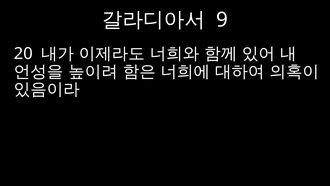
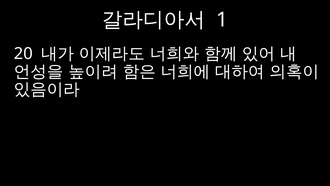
9: 9 -> 1 (222, 20)
